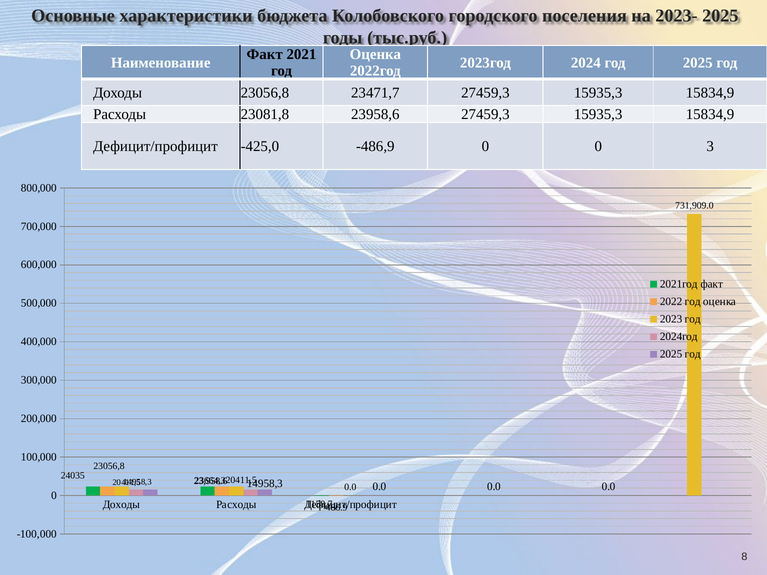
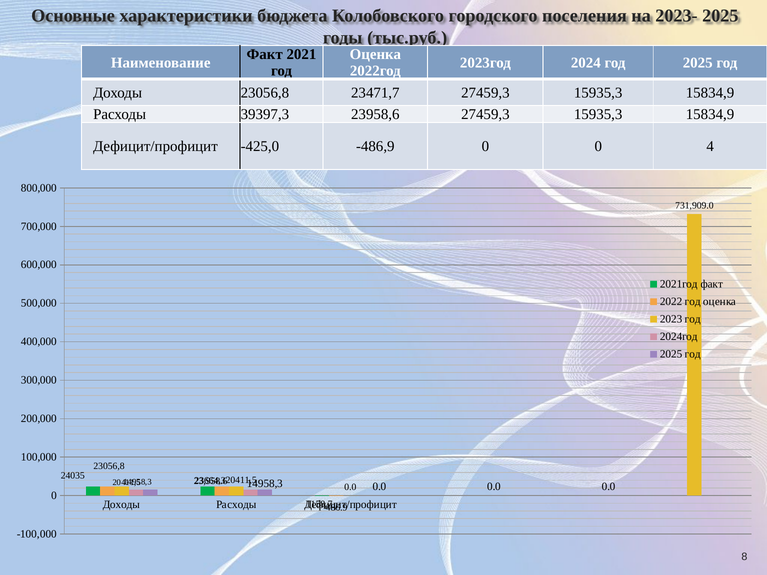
23081,8: 23081,8 -> 39397,3 (265, 114)
3: 3 -> 4 (710, 147)
